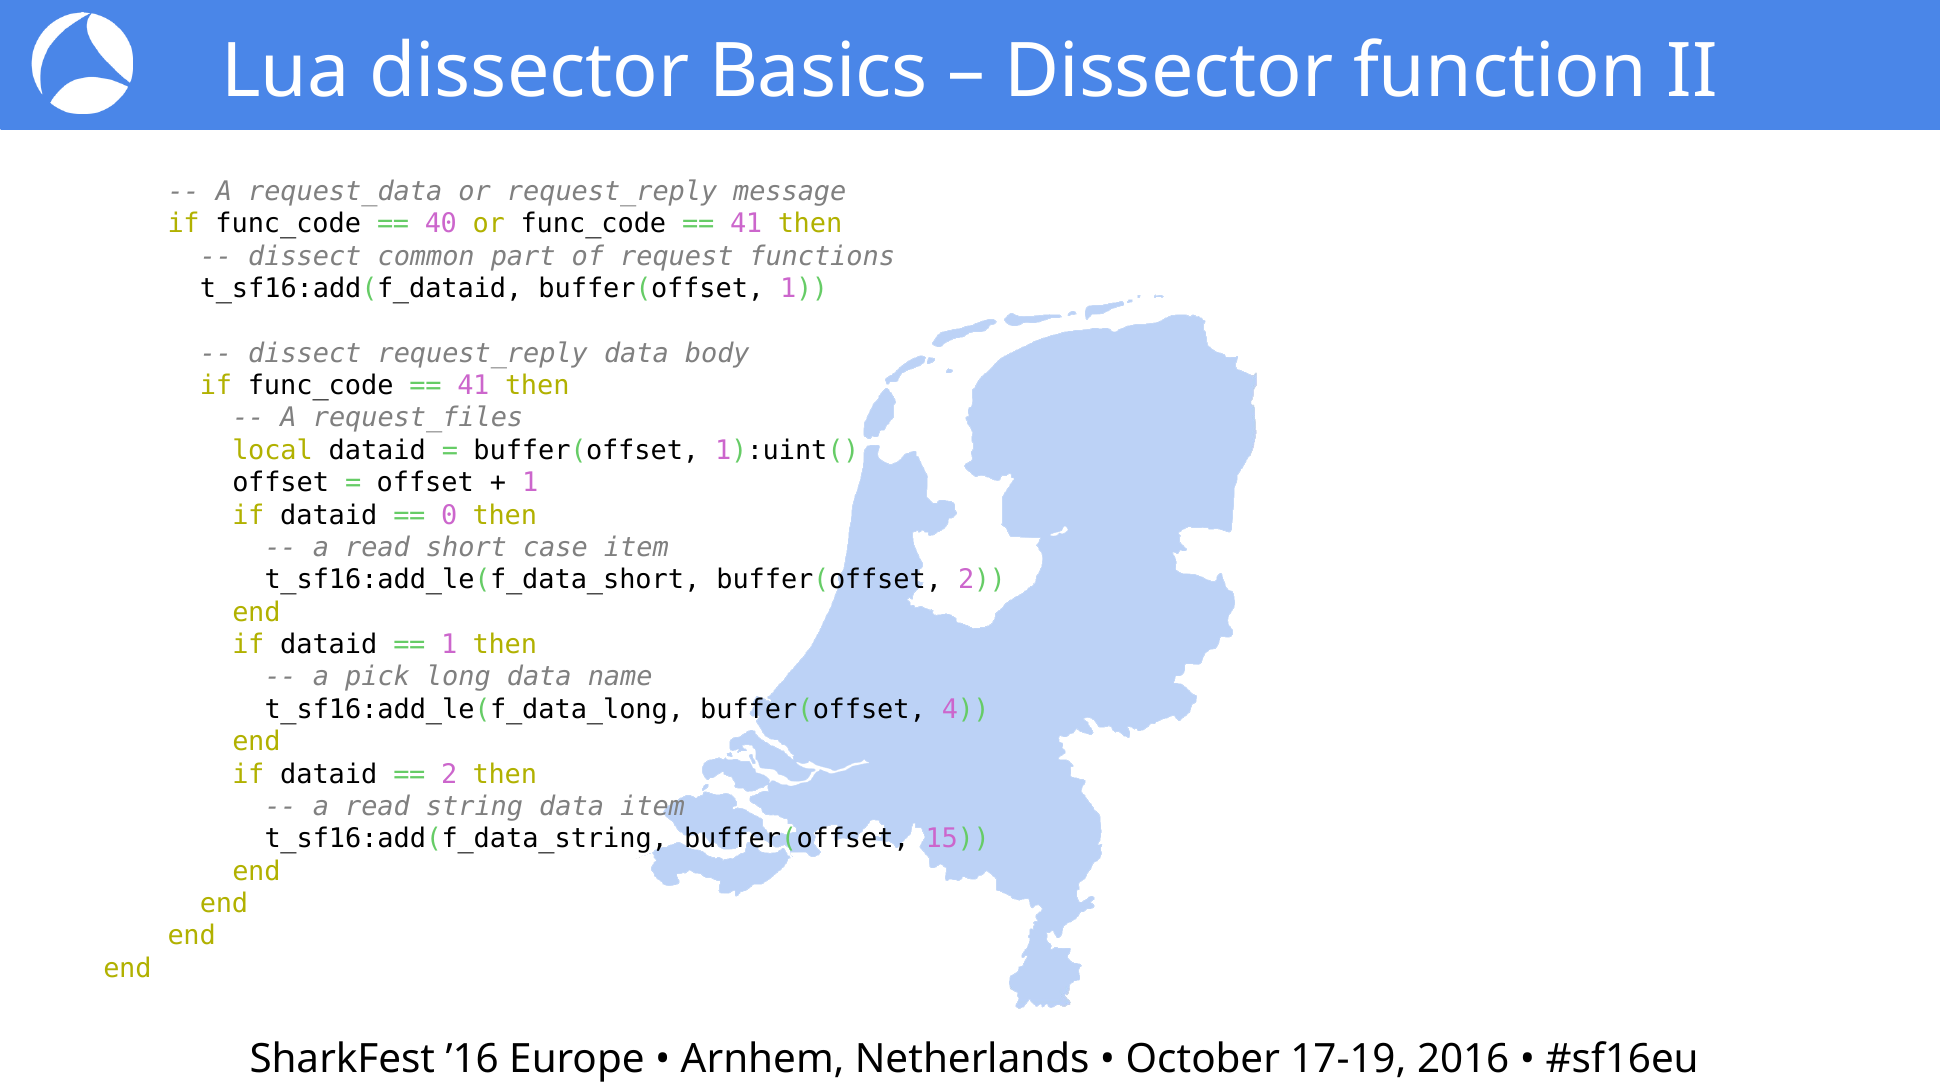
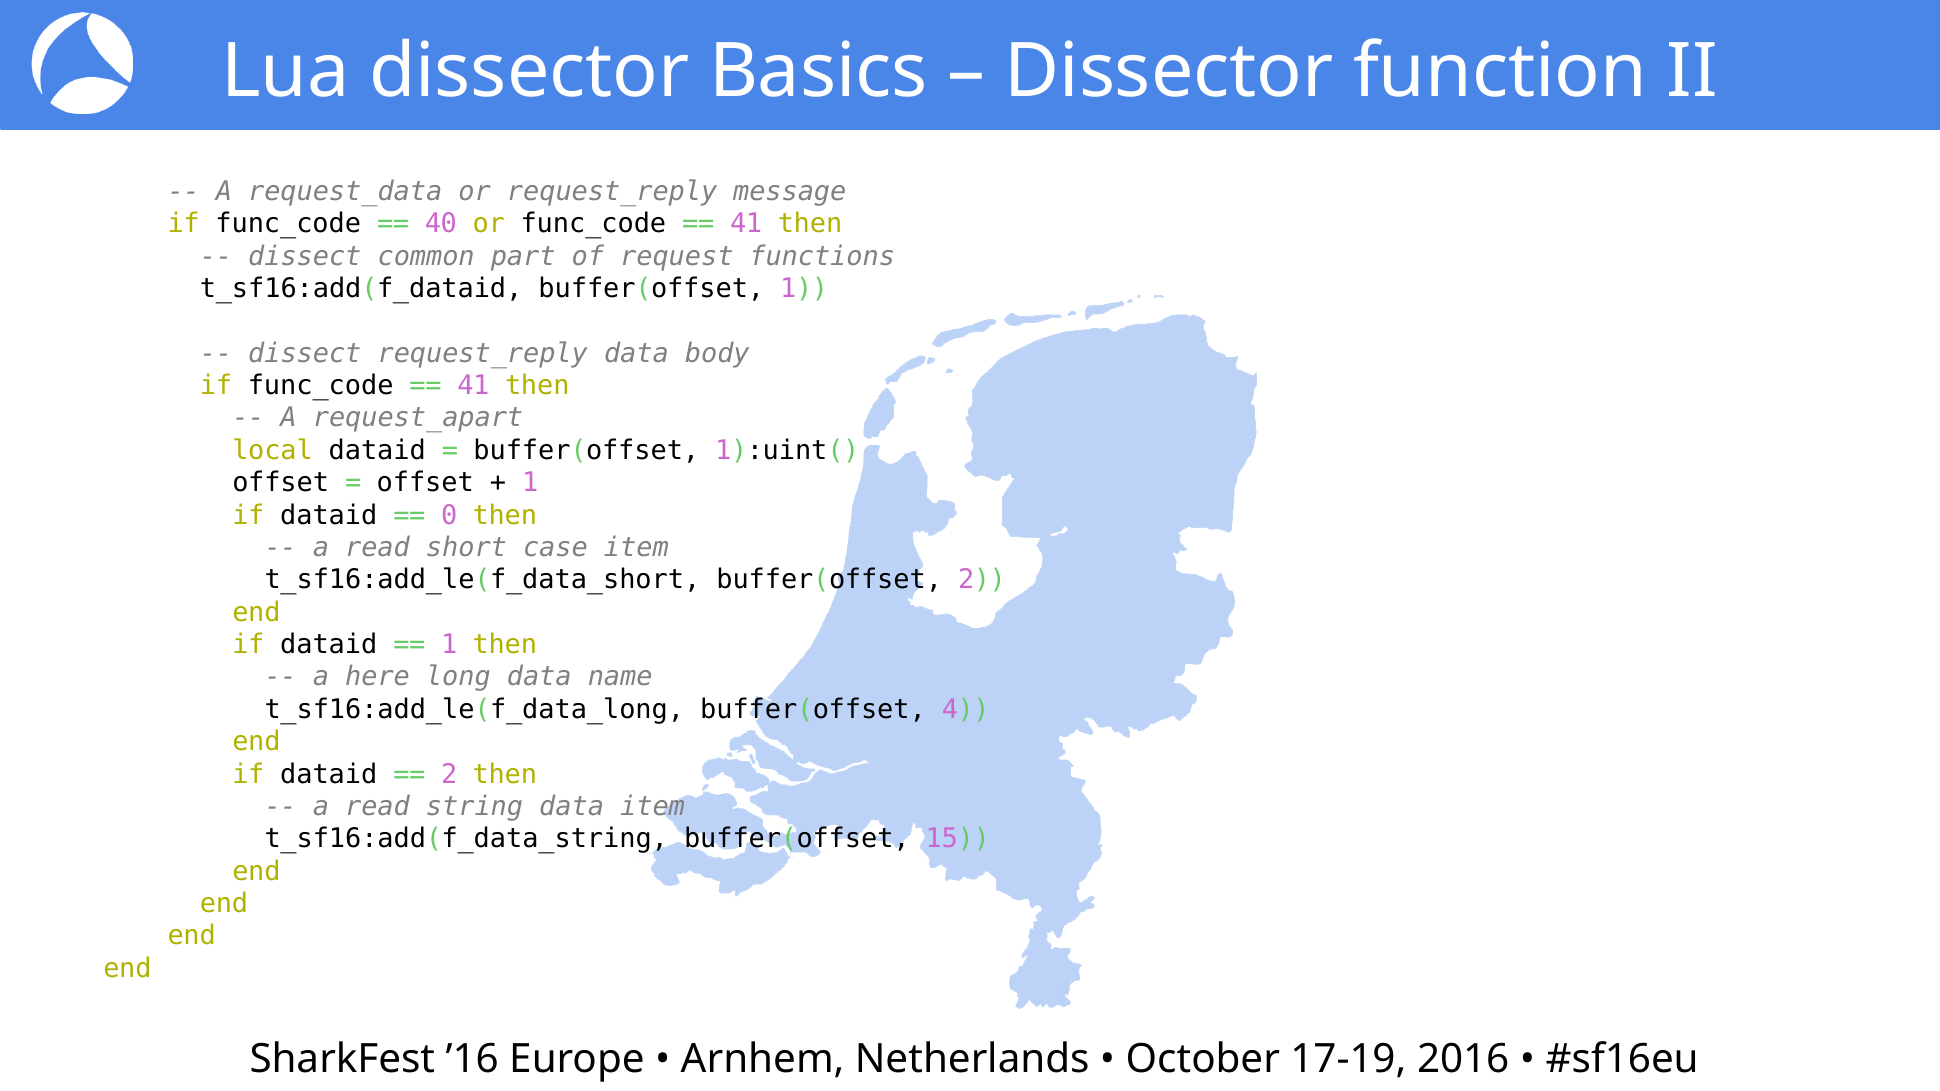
request_files: request_files -> request_apart (418, 418)
pick: pick -> here (378, 677)
